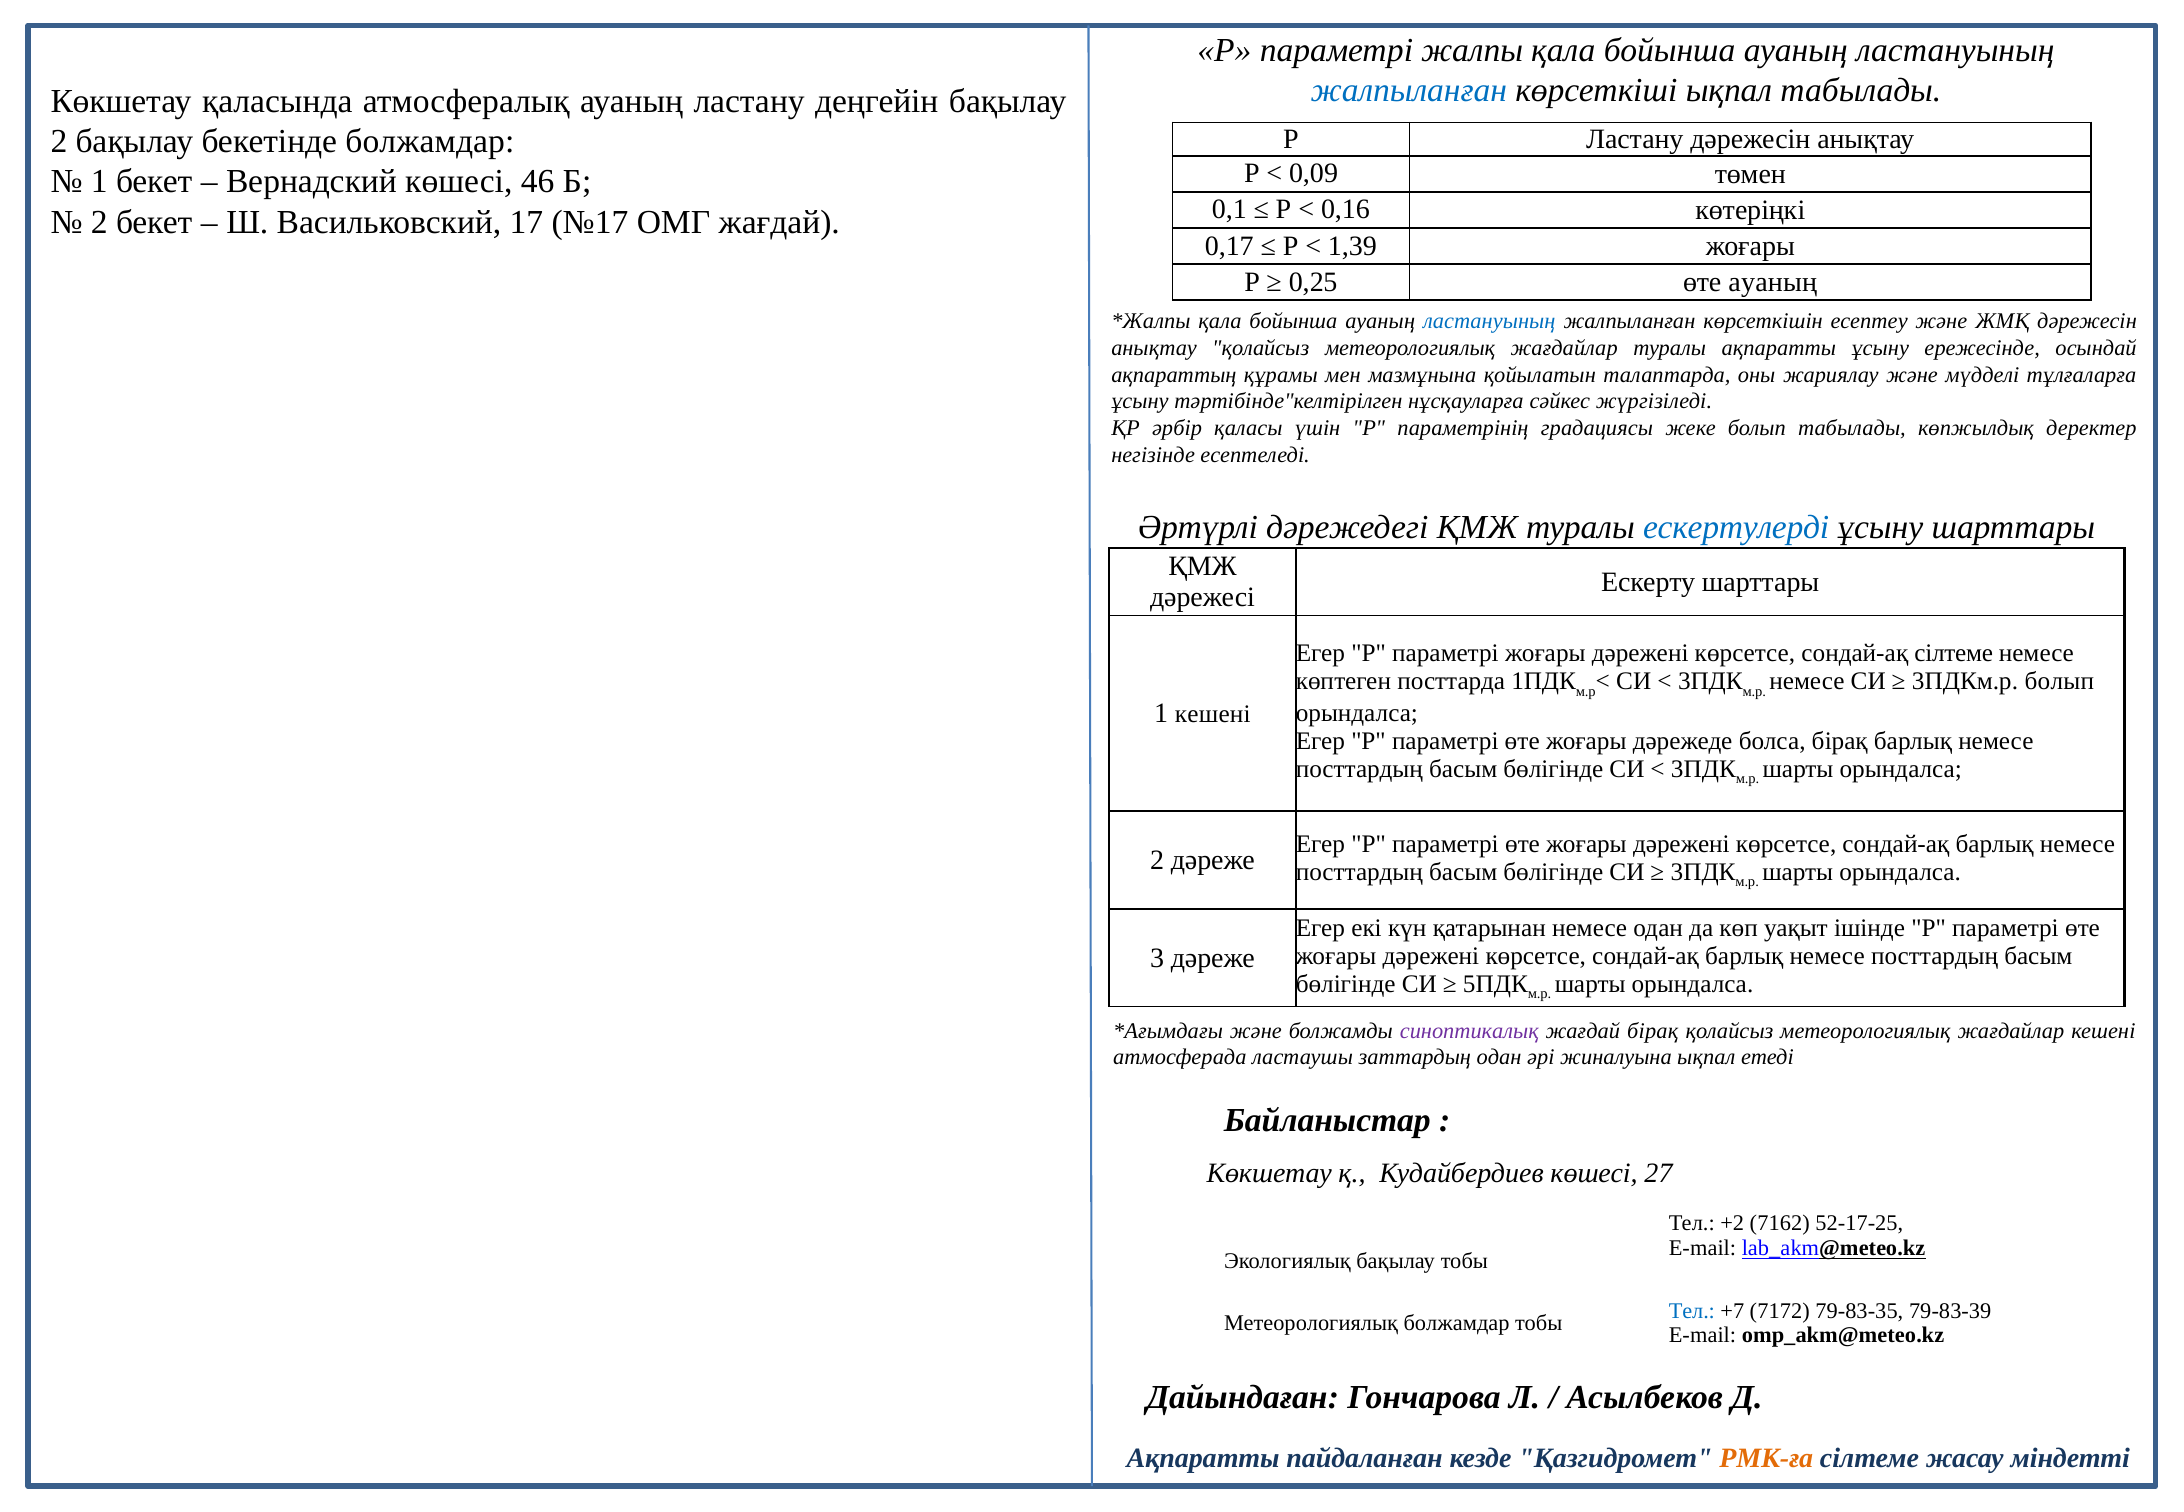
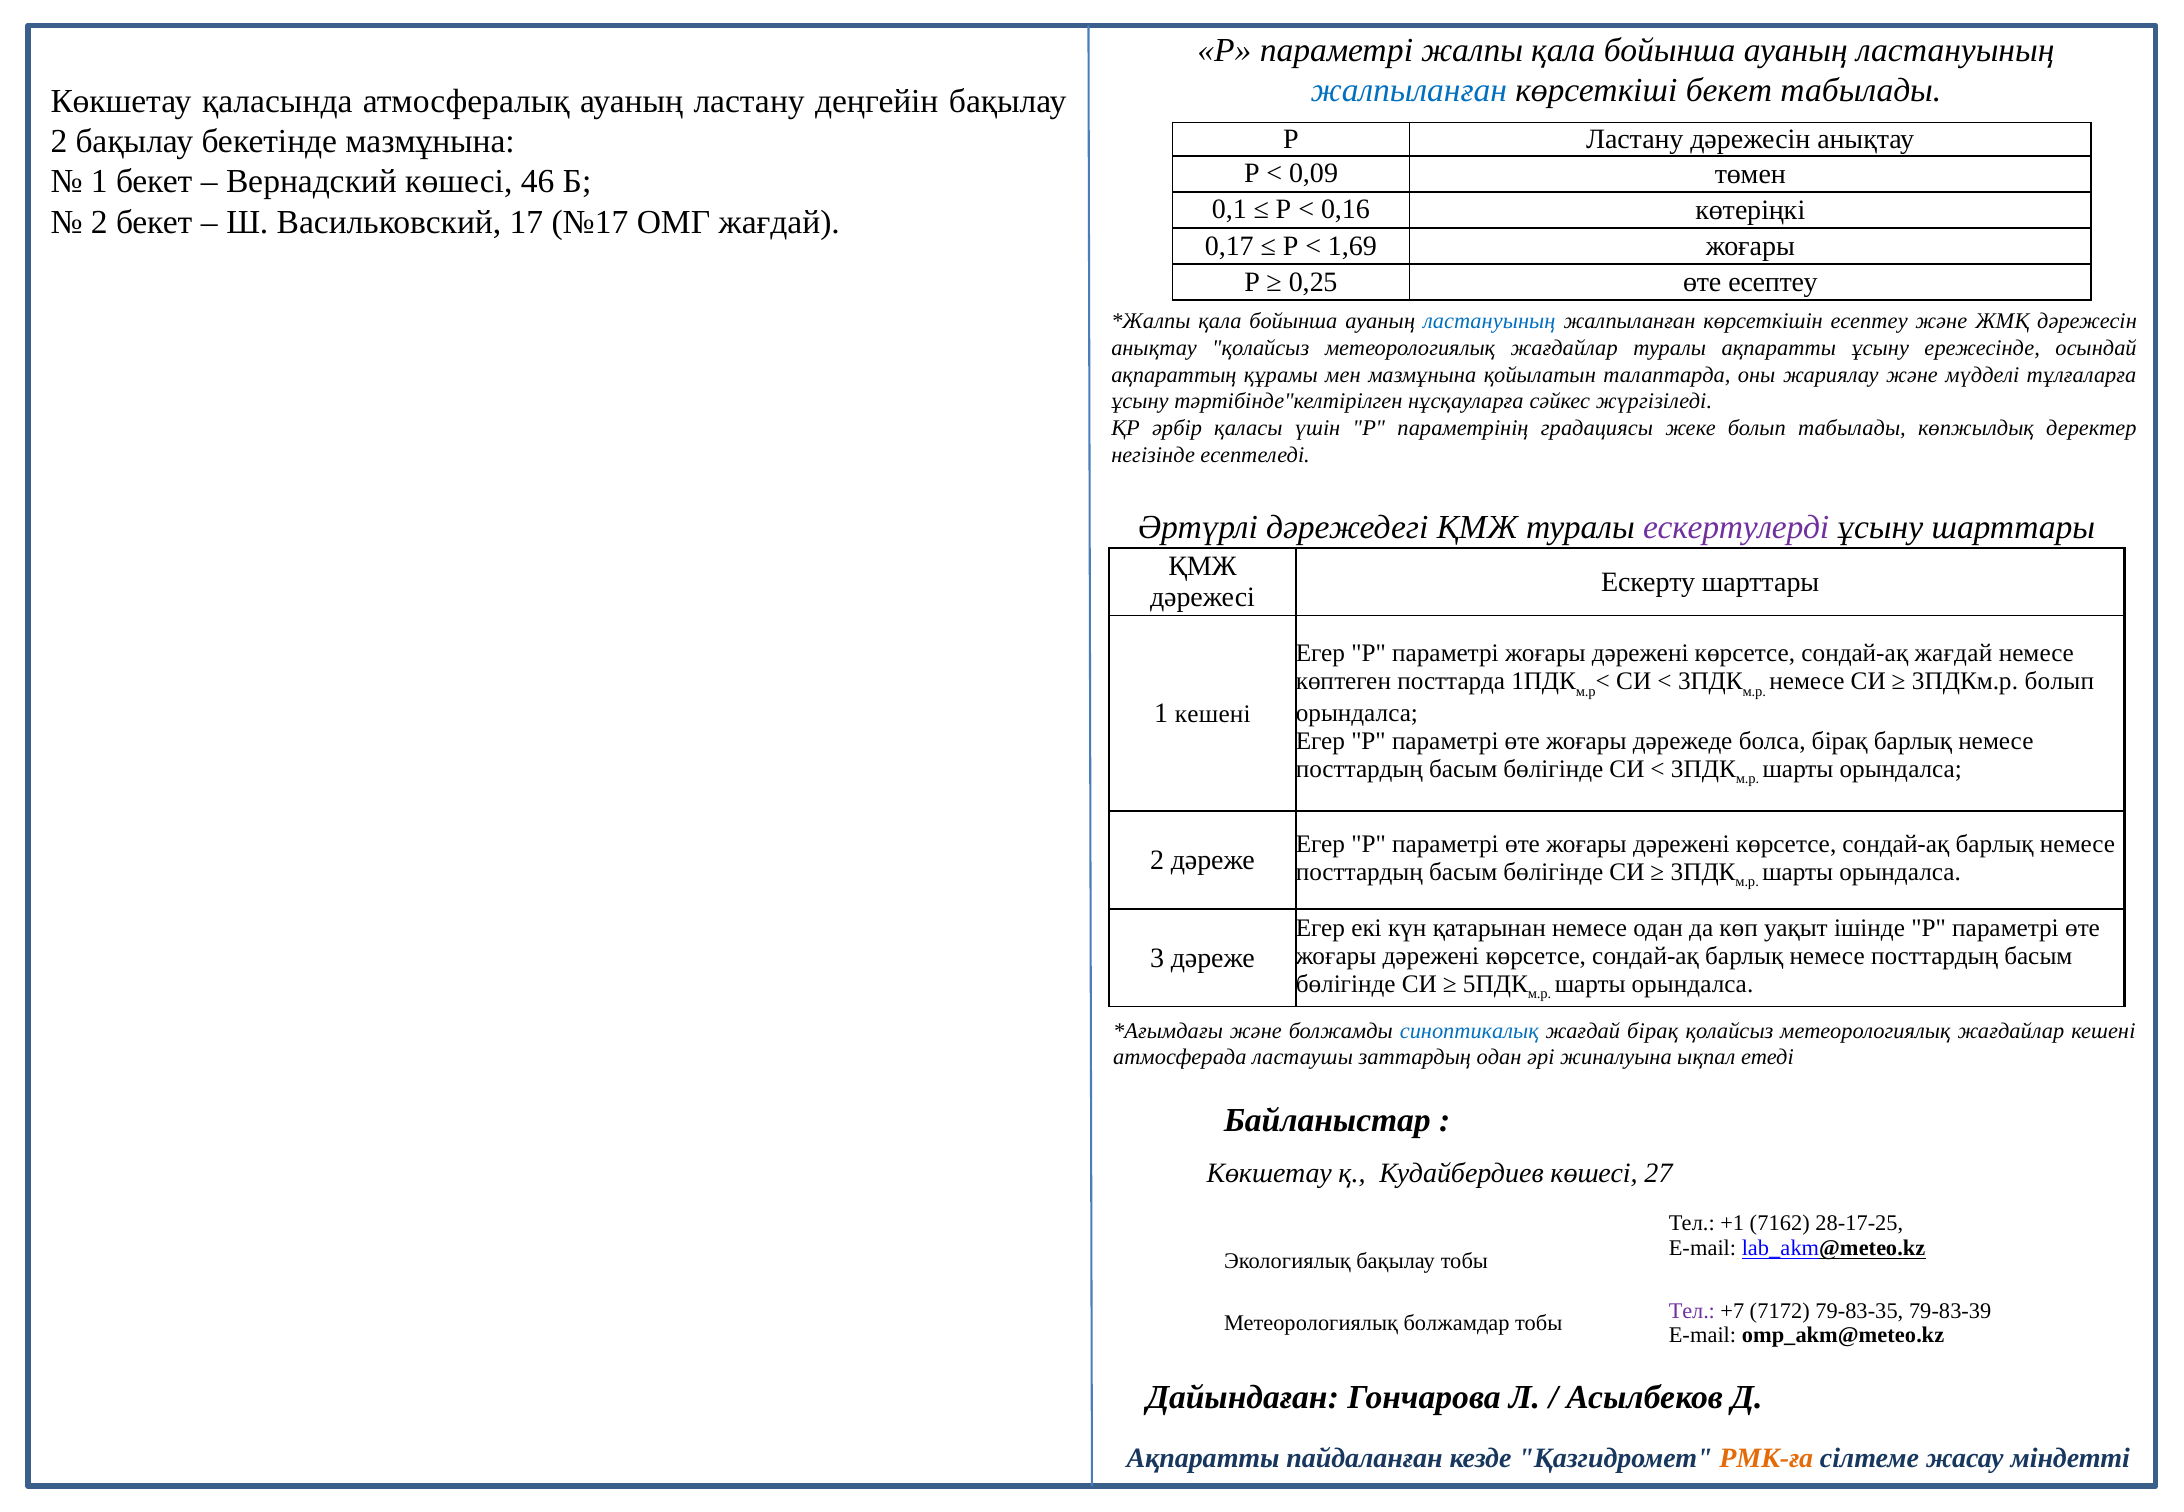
көрсеткіші ықпал: ықпал -> бекет (1729, 90)
бекетінде болжамдар: болжамдар -> мазмұнына (430, 141)
1,39: 1,39 -> 1,69 (1352, 246)
өте ауаның: ауаның -> есептеу (1773, 282)
ескертулерді colour: blue -> purple (1736, 527)
сондай-ақ сілтеме: сілтеме -> жағдай (1953, 654)
синоптикалық colour: purple -> blue (1469, 1031)
+2: +2 -> +1 (1732, 1223)
52-17-25: 52-17-25 -> 28-17-25 (1859, 1223)
Тел colour: blue -> purple (1692, 1311)
